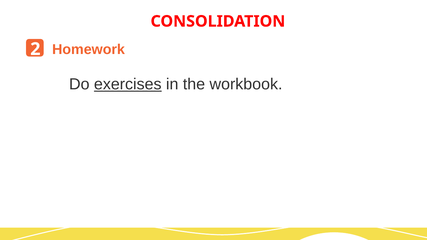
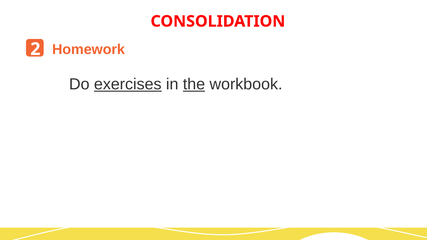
the underline: none -> present (194, 84)
